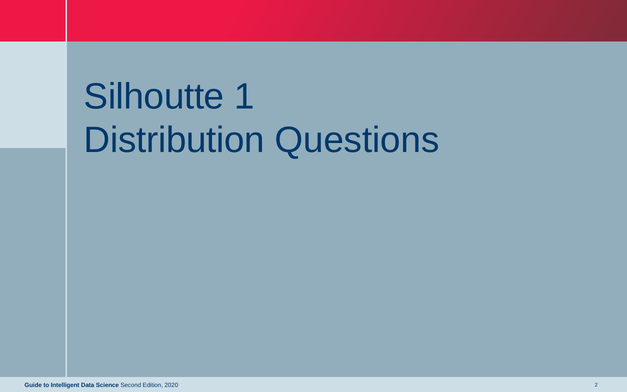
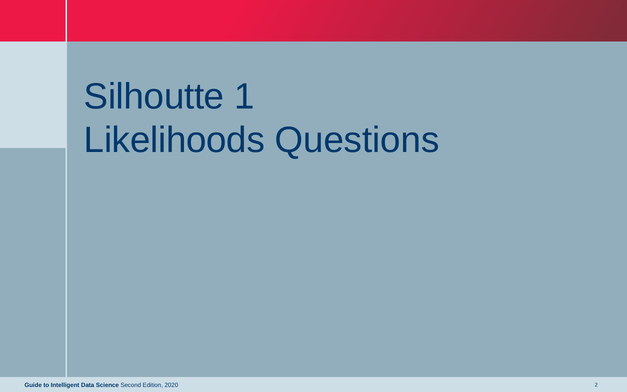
Distribution: Distribution -> Likelihoods (174, 140)
